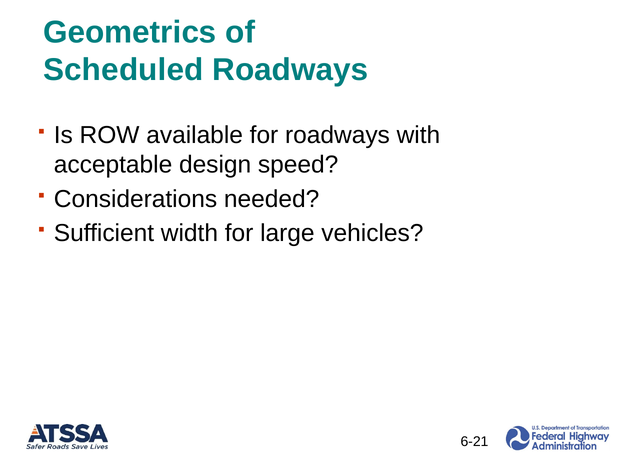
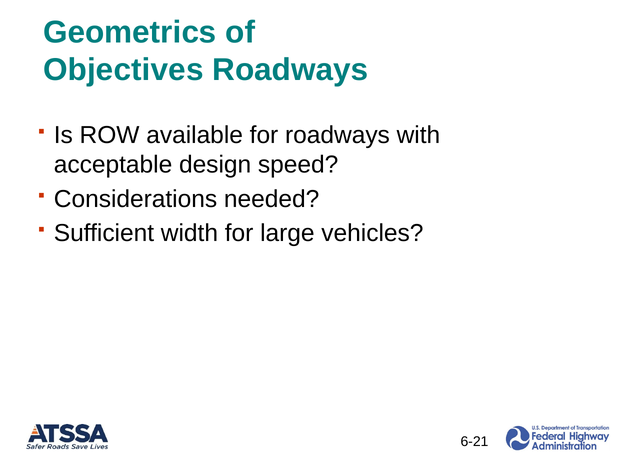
Scheduled: Scheduled -> Objectives (123, 70)
